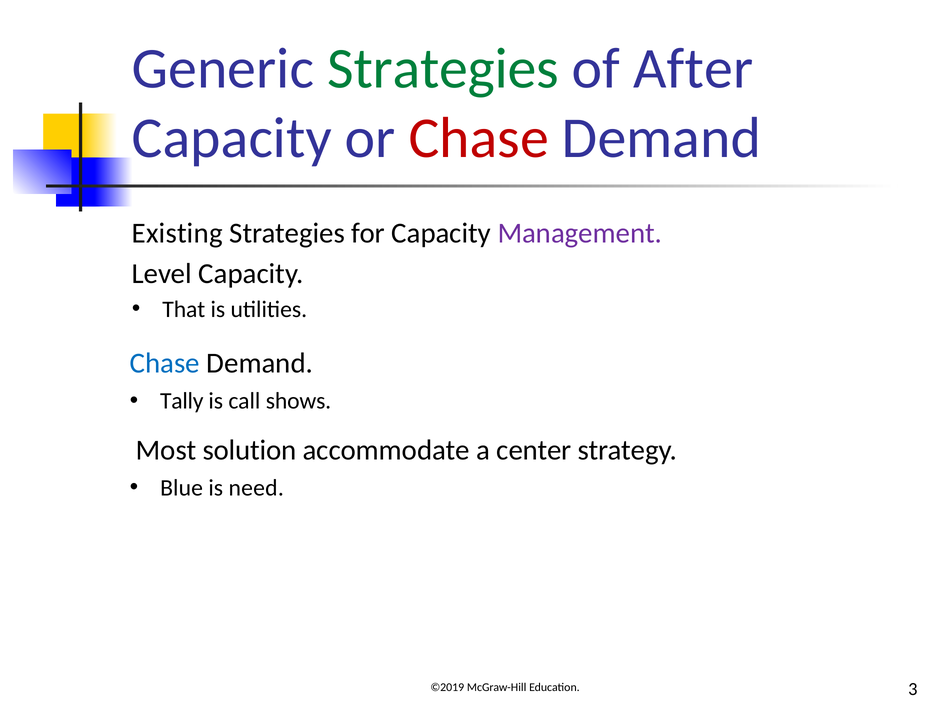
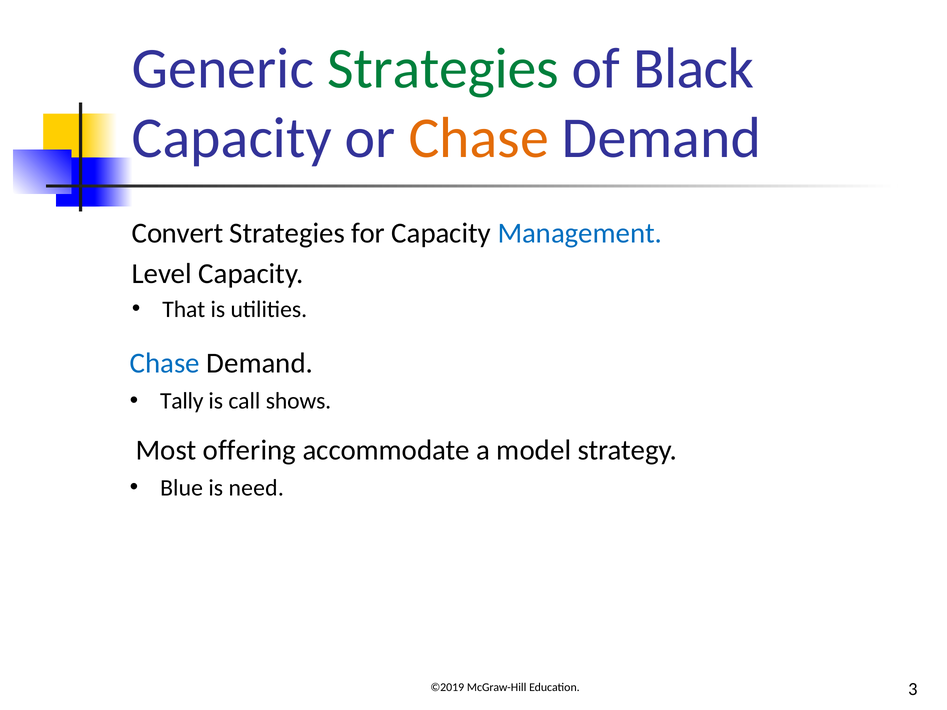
After: After -> Black (694, 69)
Chase colour: red -> orange (479, 138)
Existing: Existing -> Convert (178, 233)
Management colour: purple -> blue (580, 233)
solution: solution -> offering (249, 450)
center: center -> model (534, 450)
